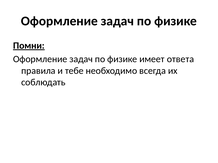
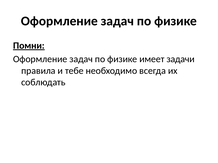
ответа: ответа -> задачи (181, 59)
